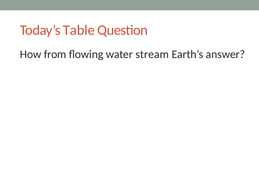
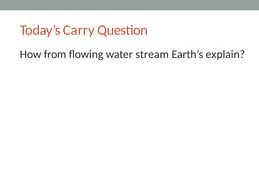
Table: Table -> Carry (79, 30)
answer: answer -> explain (225, 54)
